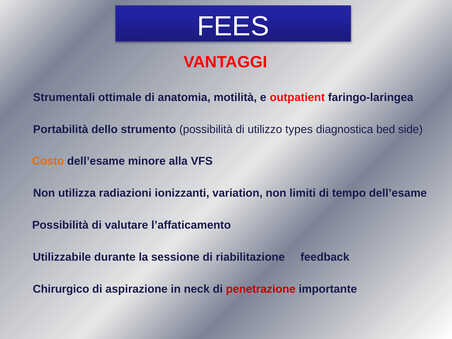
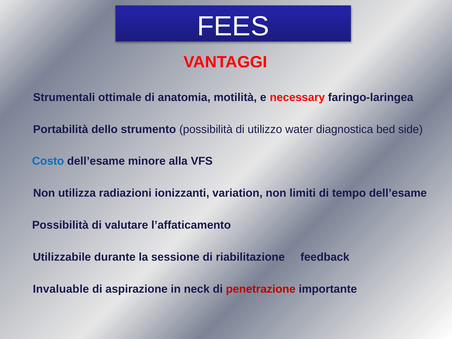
outpatient: outpatient -> necessary (297, 97)
types: types -> water (299, 129)
Costo colour: orange -> blue (48, 161)
Chirurgico: Chirurgico -> Invaluable (61, 289)
